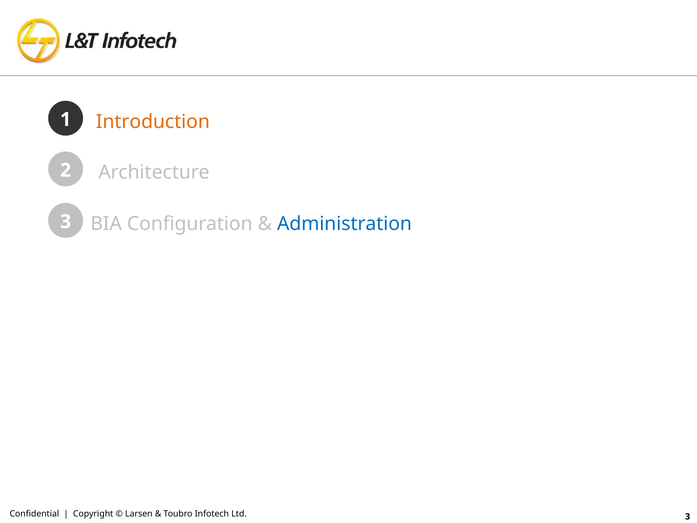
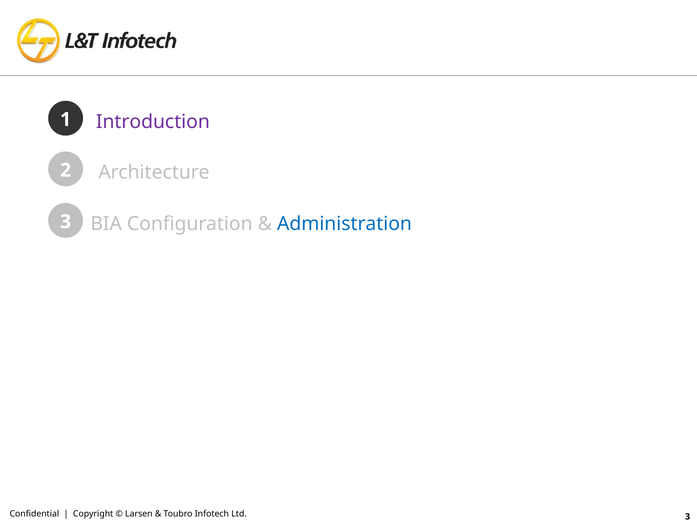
Introduction colour: orange -> purple (153, 122)
